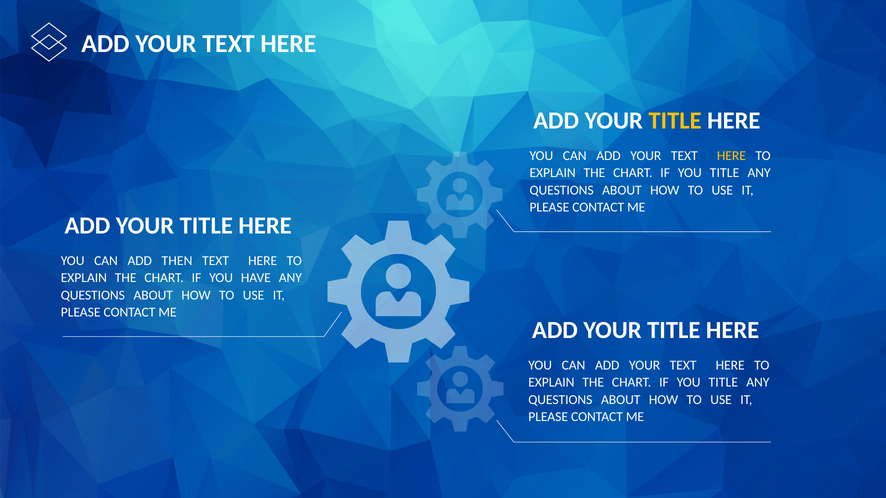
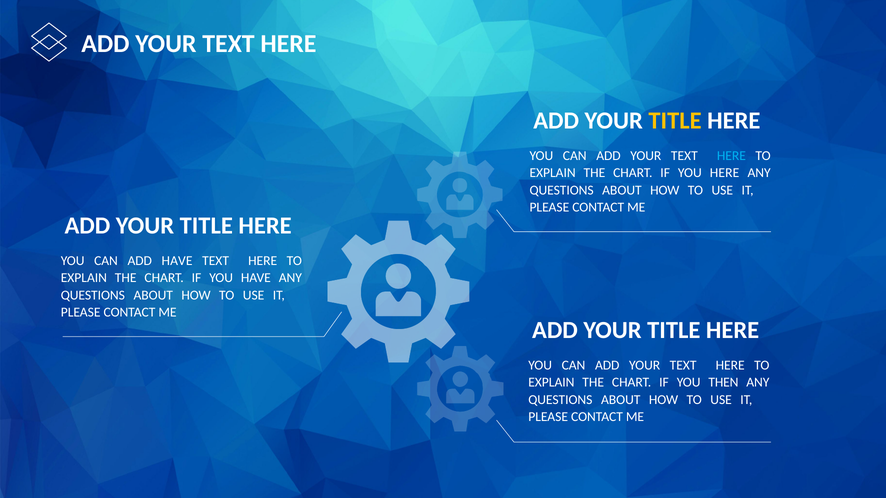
HERE colour: yellow -> light blue (731, 156)
TITLE: TITLE -> HERE (725, 173)
ADD THEN: THEN -> HAVE (177, 261)
TITLE: TITLE -> THEN (723, 383)
